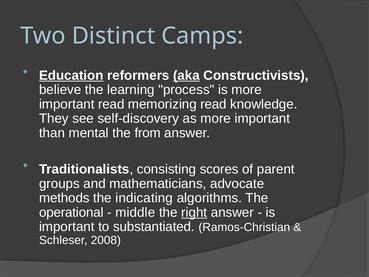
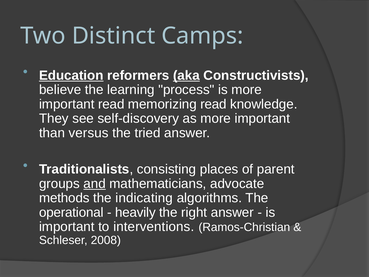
mental: mental -> versus (89, 133)
from: from -> tried (148, 133)
scores: scores -> places (219, 169)
and underline: none -> present (95, 183)
middle: middle -> heavily (135, 212)
right underline: present -> none (194, 212)
substantiated: substantiated -> interventions (154, 227)
